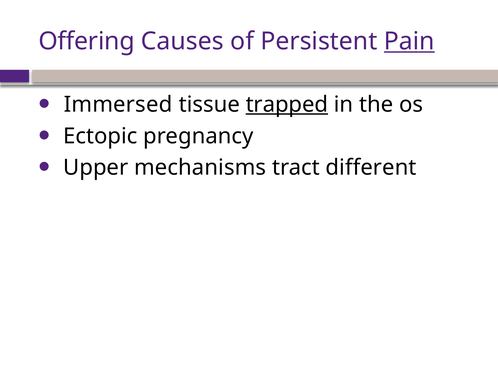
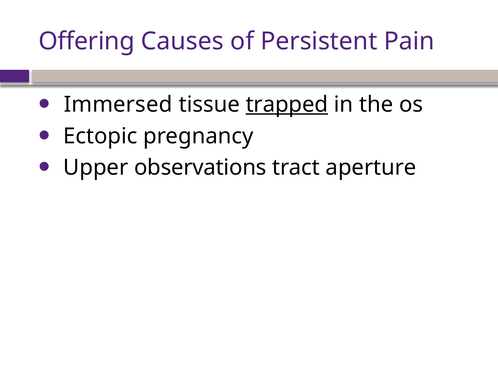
Pain underline: present -> none (409, 41)
mechanisms: mechanisms -> observations (200, 167)
different: different -> aperture (371, 167)
